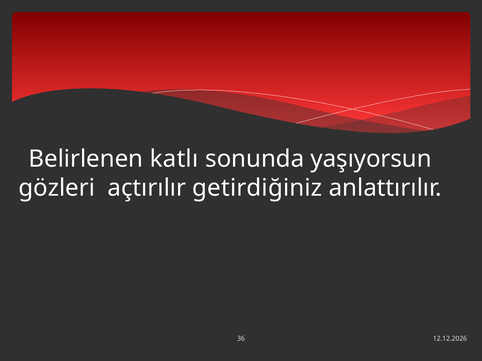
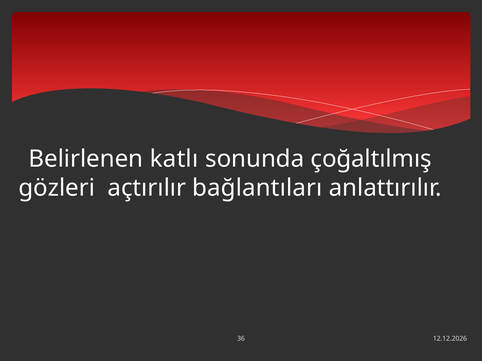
yaşıyorsun: yaşıyorsun -> çoğaltılmış (371, 159)
getirdiğiniz: getirdiğiniz -> bağlantıları (257, 188)
